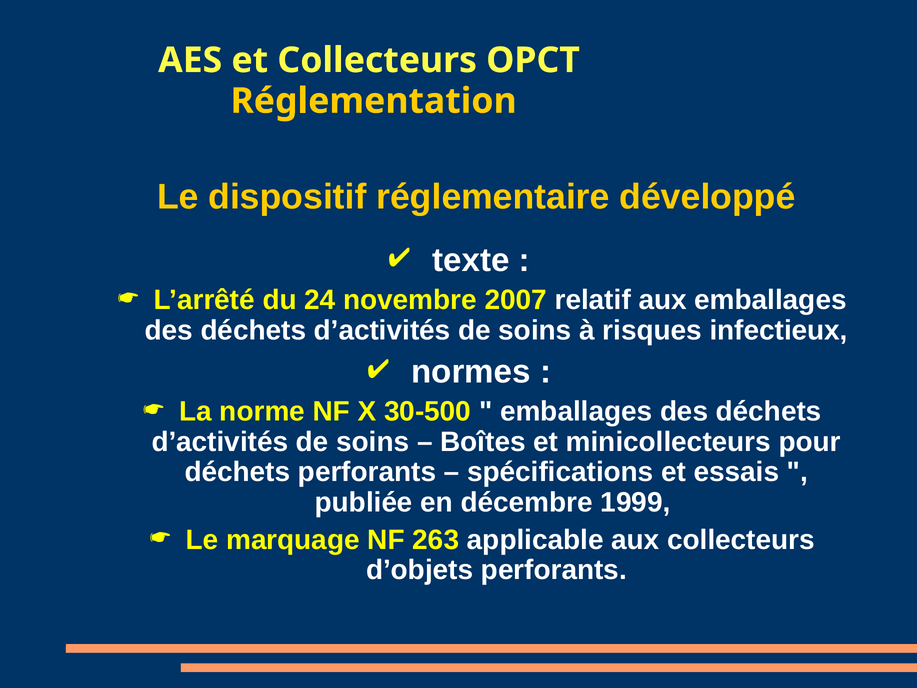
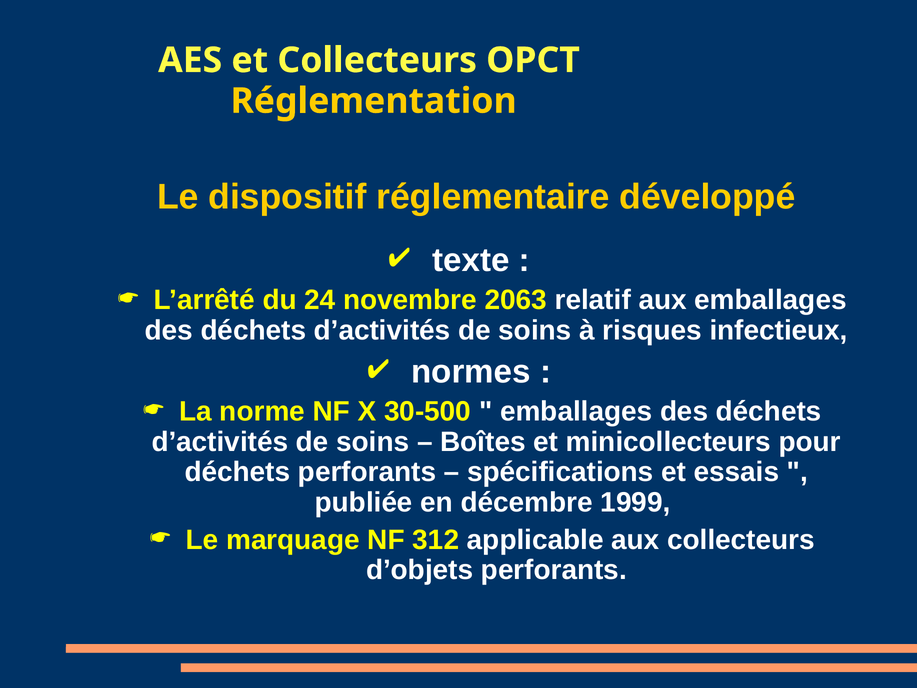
2007: 2007 -> 2063 (516, 300)
263: 263 -> 312 (436, 540)
